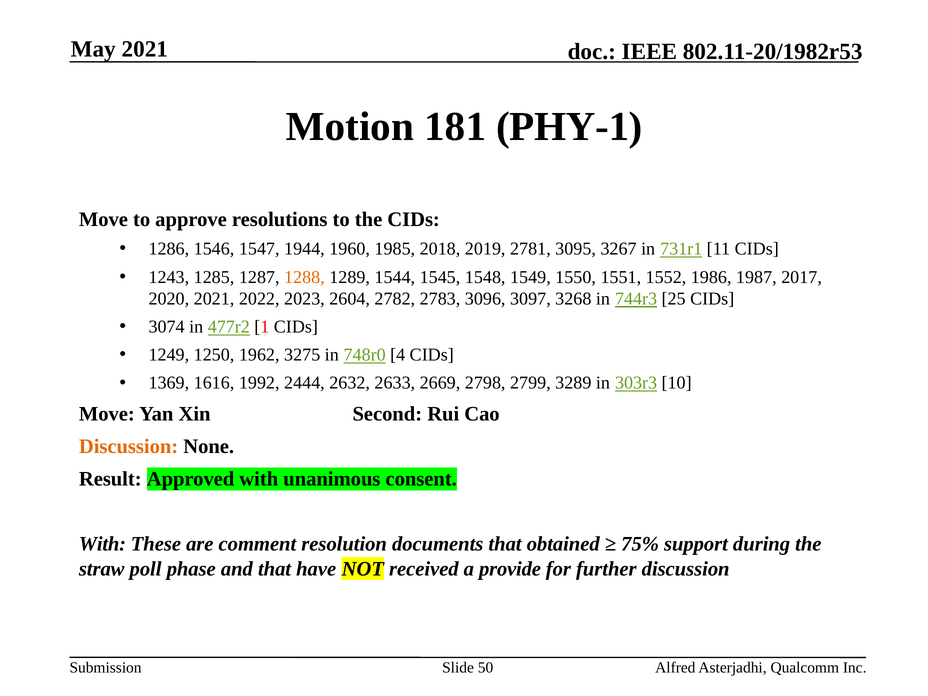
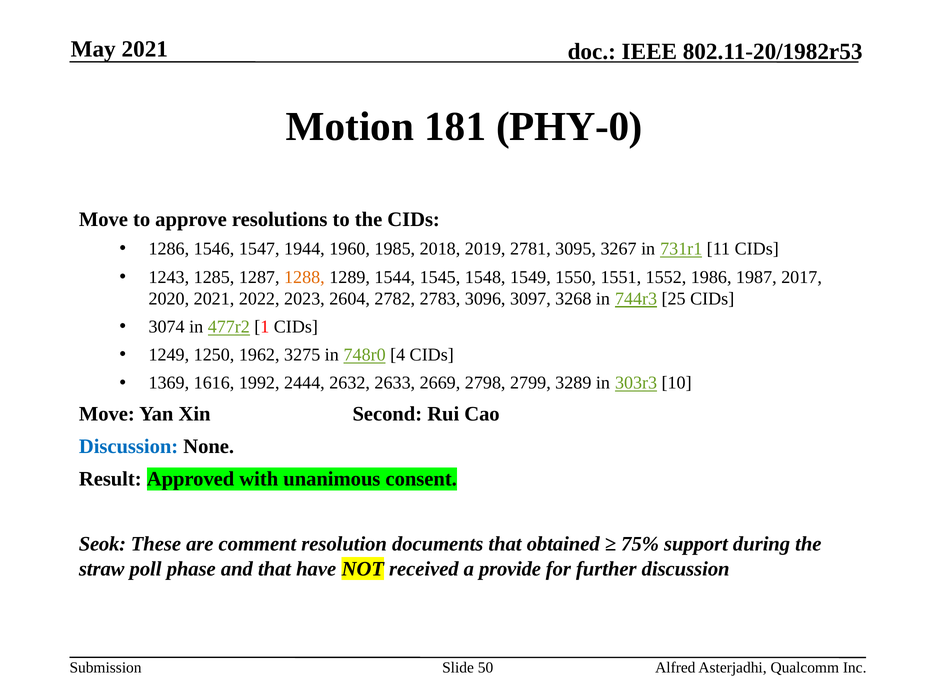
PHY-1: PHY-1 -> PHY-0 (569, 127)
Discussion colour: orange -> blue (129, 447)
With: With -> Seok (102, 544)
